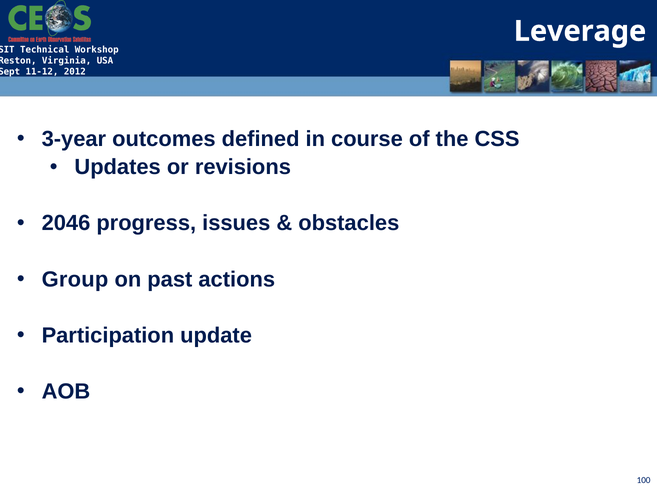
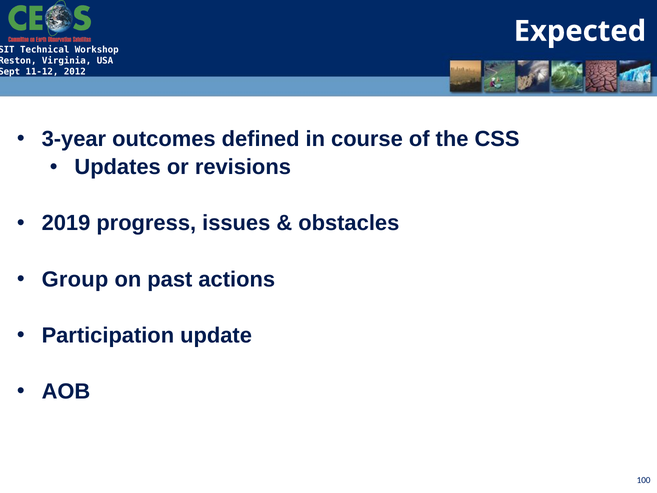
Leverage: Leverage -> Expected (580, 31)
2046: 2046 -> 2019 (66, 223)
